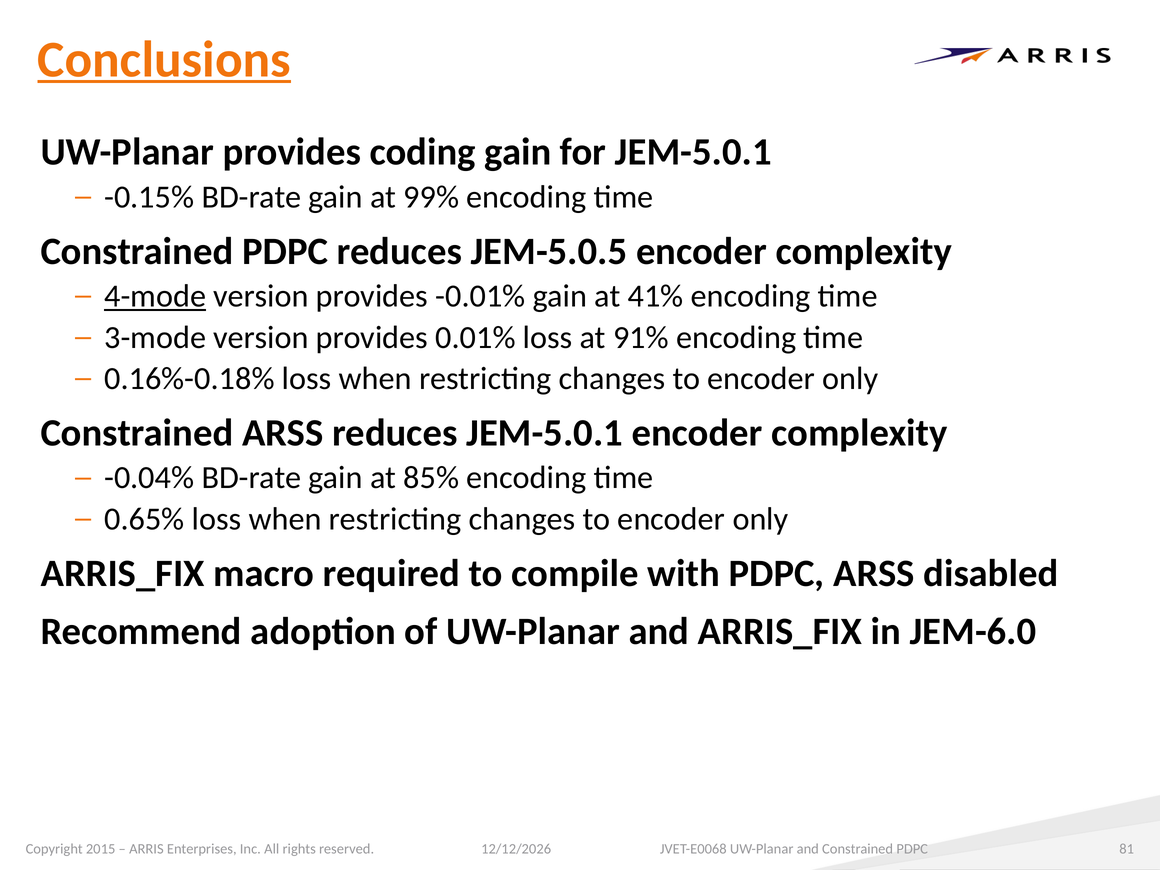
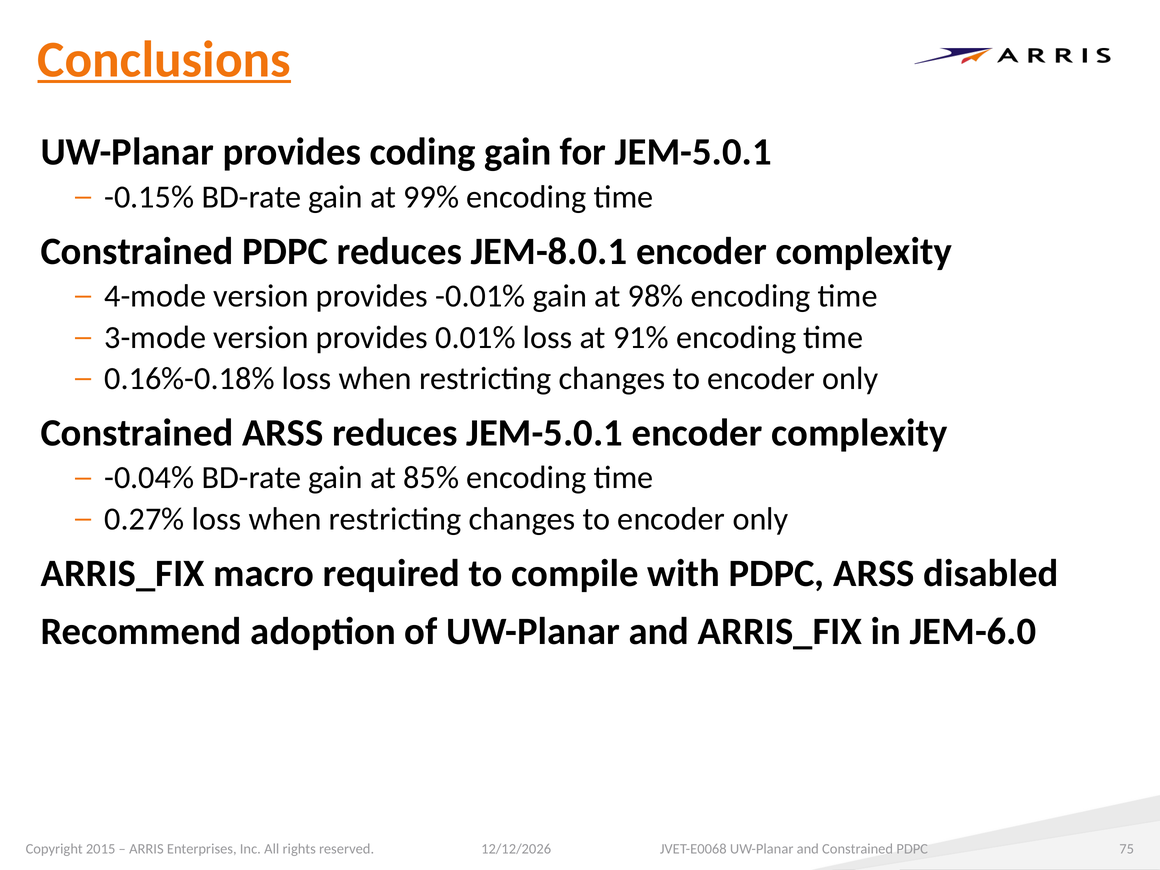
JEM-5.0.5: JEM-5.0.5 -> JEM-8.0.1 (549, 251)
4-mode underline: present -> none (155, 296)
41%: 41% -> 98% (656, 296)
0.65%: 0.65% -> 0.27% (144, 519)
81: 81 -> 75 (1127, 849)
